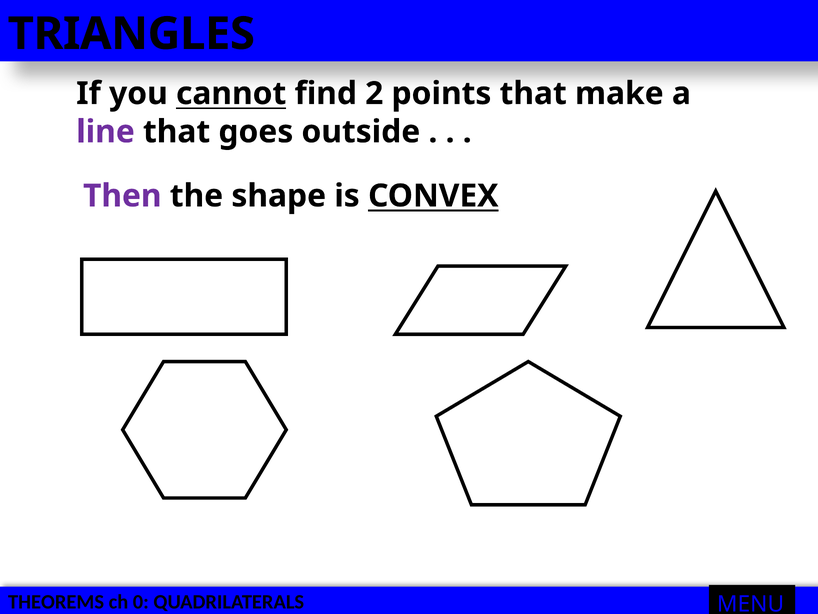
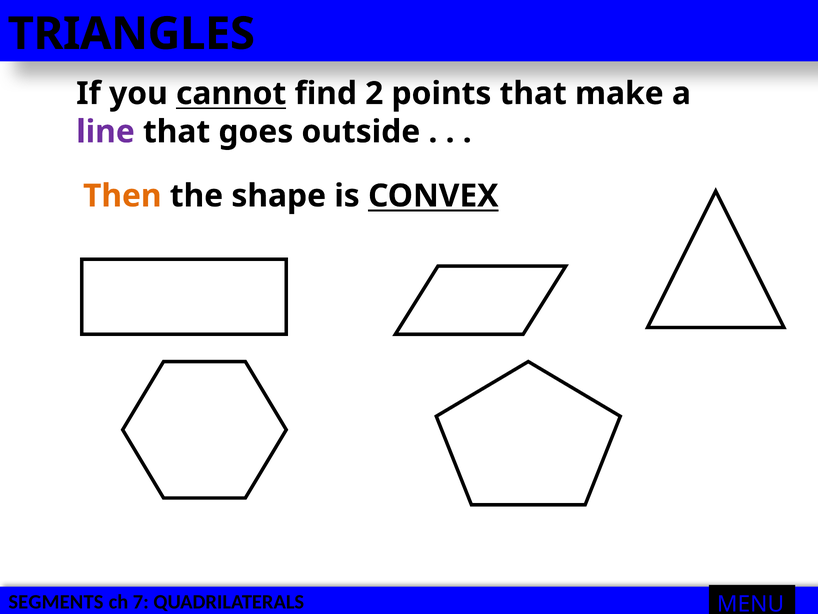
Then colour: purple -> orange (122, 196)
THEOREMS: THEOREMS -> SEGMENTS (56, 601)
0: 0 -> 7 (141, 601)
